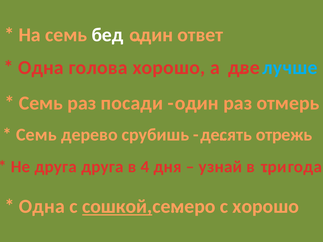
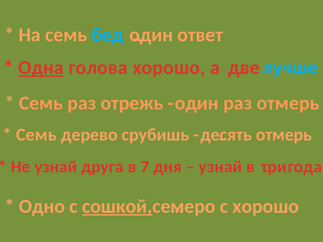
бед colour: white -> light blue (107, 35)
Одна underline: none -> present (41, 68)
посади: посади -> отрежь (132, 103)
отрежь: отрежь -> отмерь (284, 135)
Не друга: друга -> узнай (56, 167)
4: 4 -> 7 (145, 167)
Одна: Одна -> Одно (42, 207)
